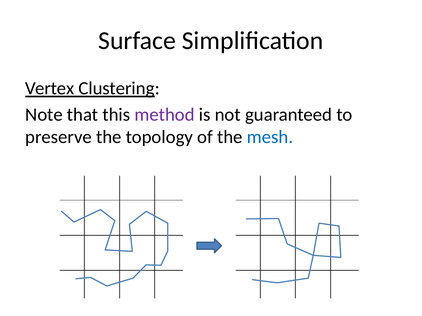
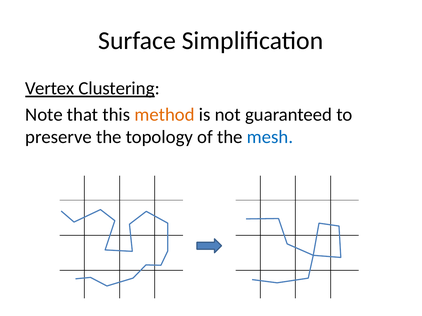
method colour: purple -> orange (165, 115)
